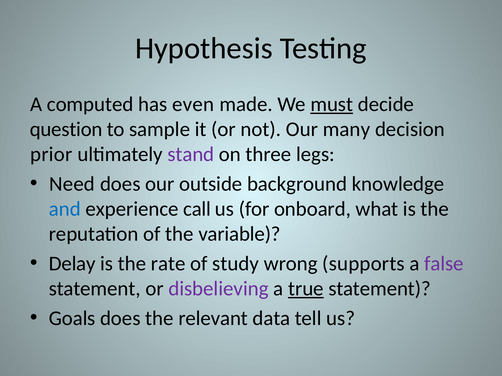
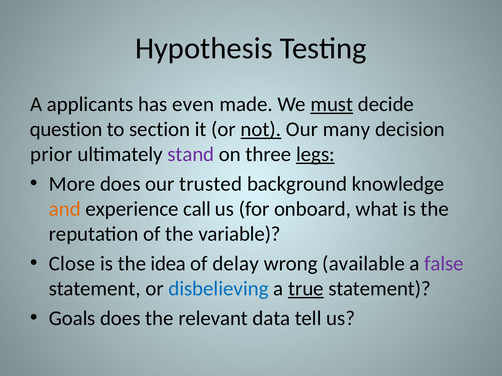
computed: computed -> applicants (90, 104)
sample: sample -> section (160, 129)
not underline: none -> present (261, 129)
legs underline: none -> present (315, 155)
Need: Need -> More (72, 184)
outside: outside -> trusted (211, 184)
and colour: blue -> orange (65, 209)
Delay: Delay -> Close (72, 264)
rate: rate -> idea (168, 264)
study: study -> delay (236, 264)
supports: supports -> available (364, 264)
disbelieving colour: purple -> blue (218, 289)
